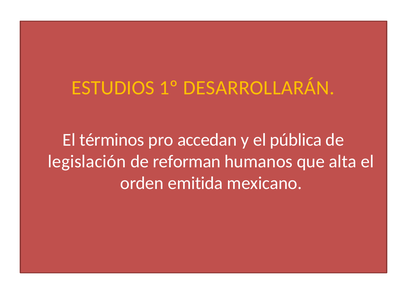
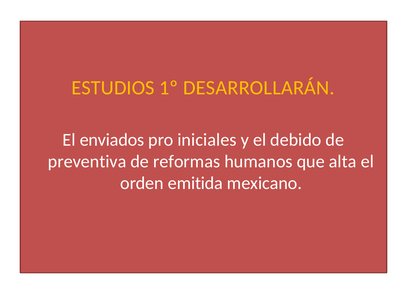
términos: términos -> enviados (112, 140)
accedan: accedan -> iniciales (207, 140)
pública: pública -> debido (296, 140)
legislación: legislación -> preventiva (87, 162)
reforman: reforman -> reformas (187, 162)
